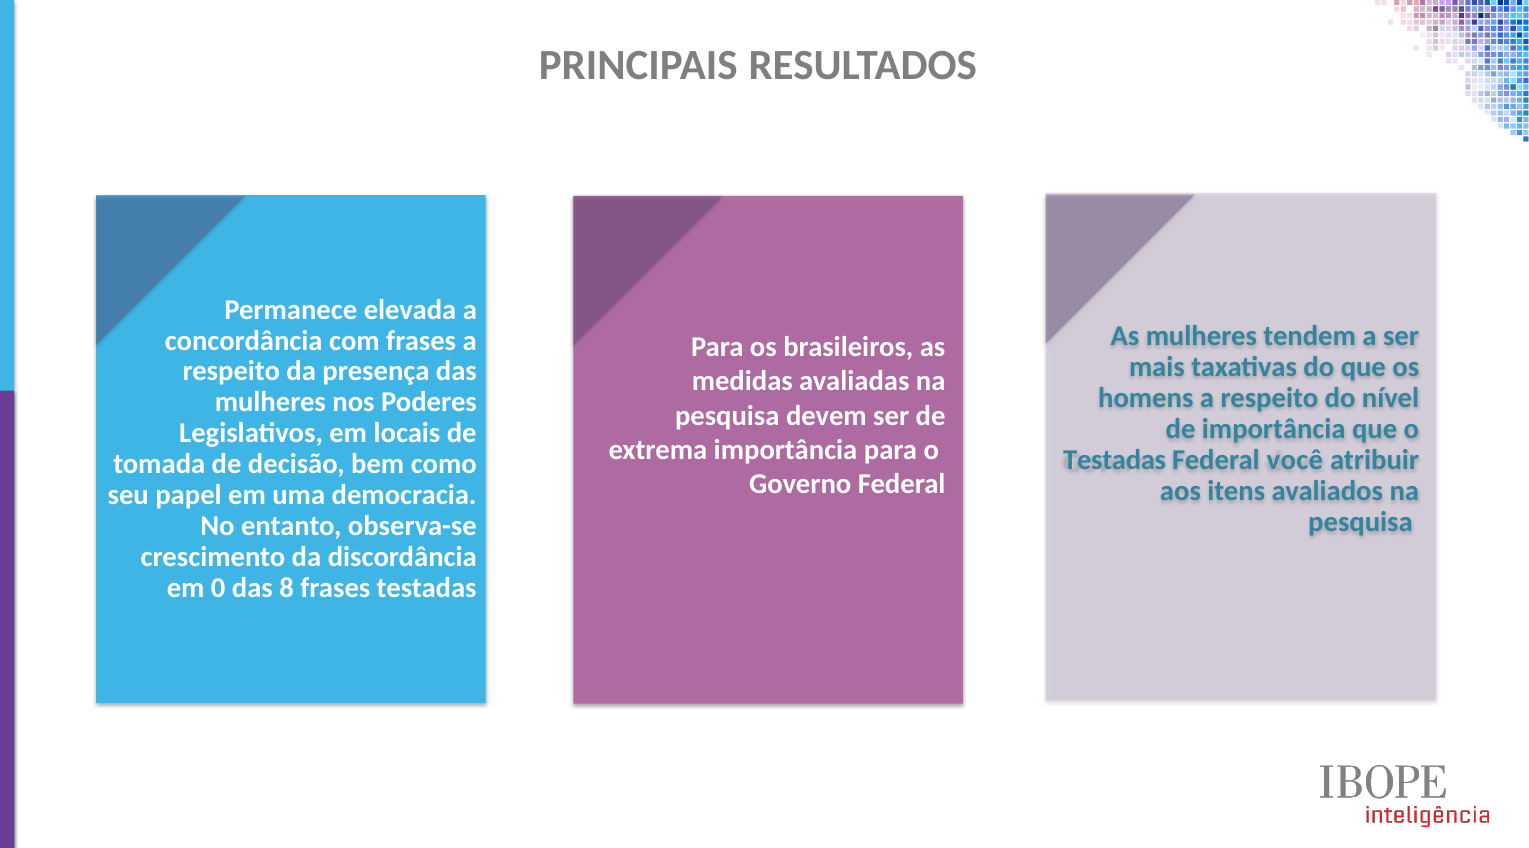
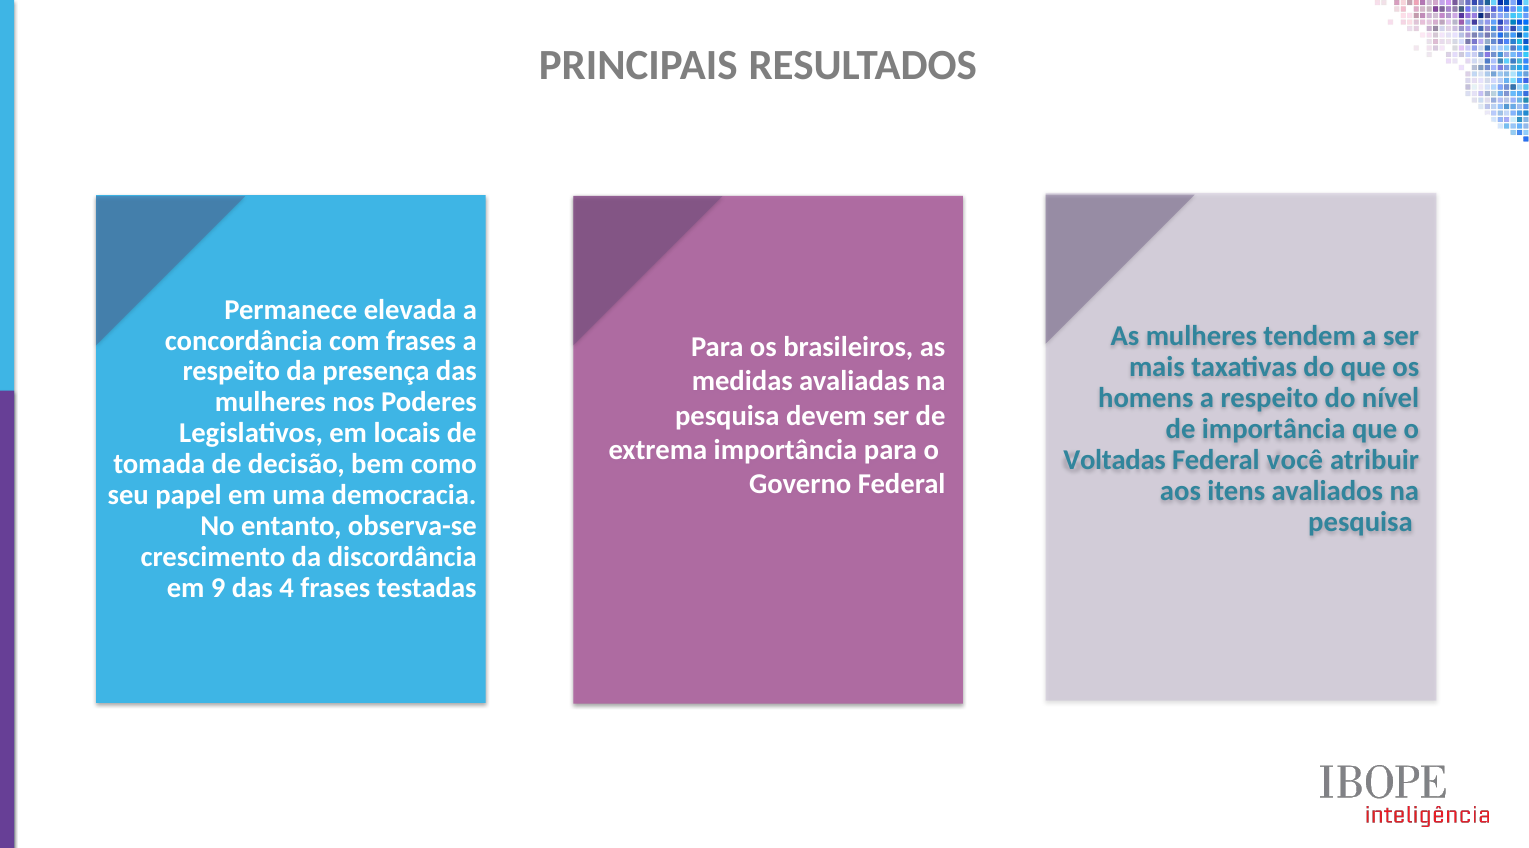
Testadas: Testadas -> Voltadas (1115, 460)
0: 0 -> 9 (218, 588)
8: 8 -> 4 (287, 588)
